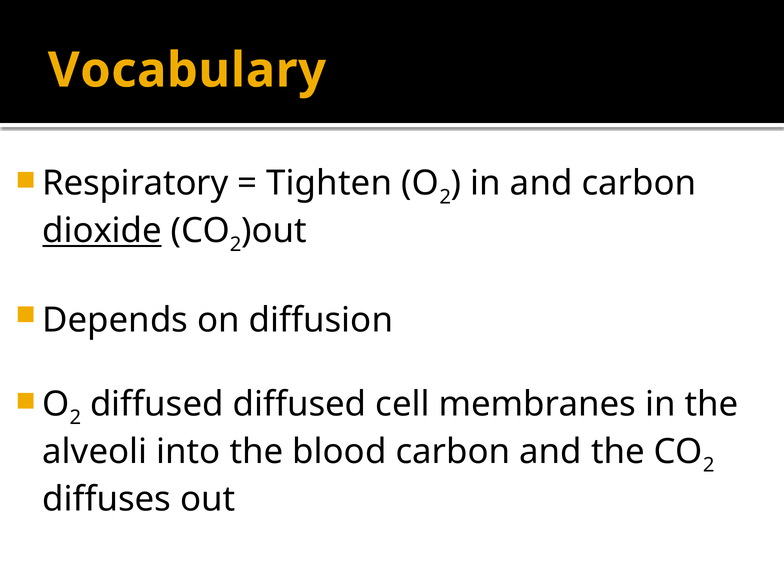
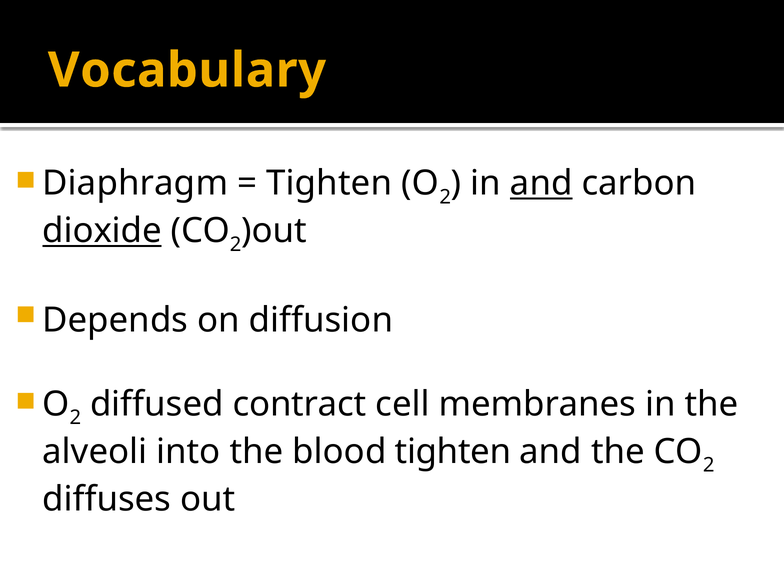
Respiratory: Respiratory -> Diaphragm (135, 183)
and underline: none -> present (541, 183)
diffused diffused: diffused -> contract (300, 404)
blood carbon: carbon -> tighten (453, 452)
